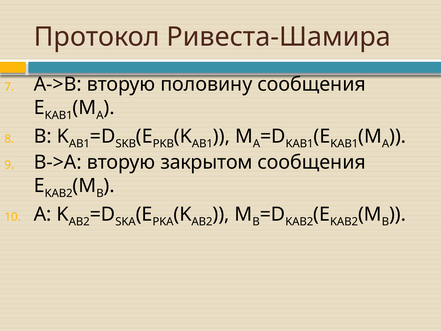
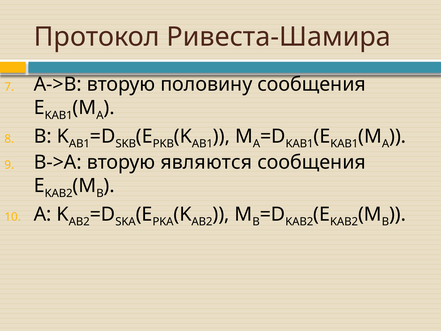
закрытом: закрытом -> являются (206, 162)
